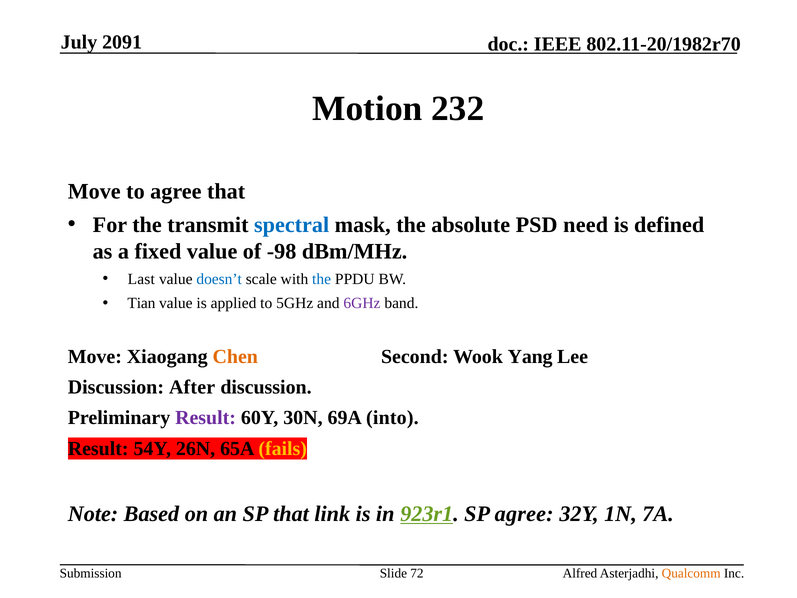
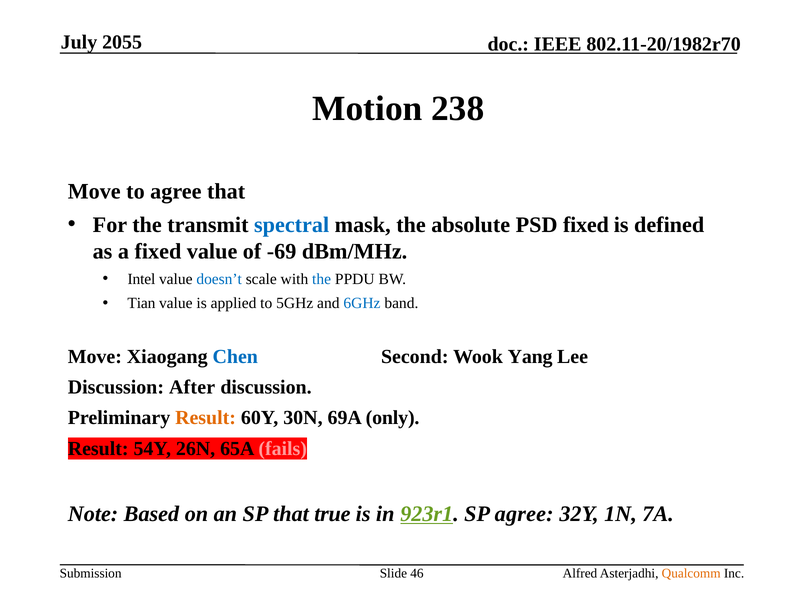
2091: 2091 -> 2055 (122, 42)
232: 232 -> 238 (458, 109)
PSD need: need -> fixed (586, 225)
-98: -98 -> -69 (282, 251)
Last: Last -> Intel (141, 279)
6GHz colour: purple -> blue (362, 303)
Chen colour: orange -> blue (235, 357)
Result colour: purple -> orange (206, 418)
into: into -> only (393, 418)
fails colour: yellow -> pink (283, 448)
link: link -> true (332, 514)
72: 72 -> 46 (417, 573)
